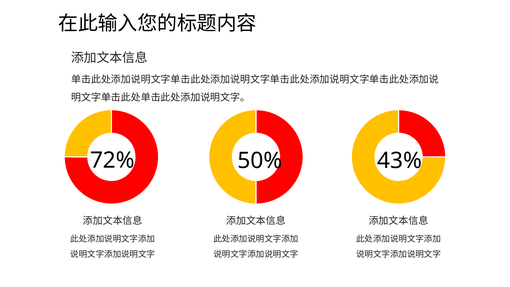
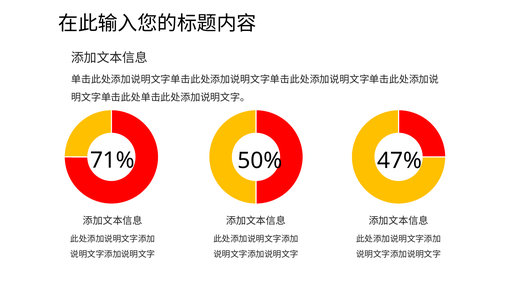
72%: 72% -> 71% (112, 160)
43%: 43% -> 47% (400, 161)
